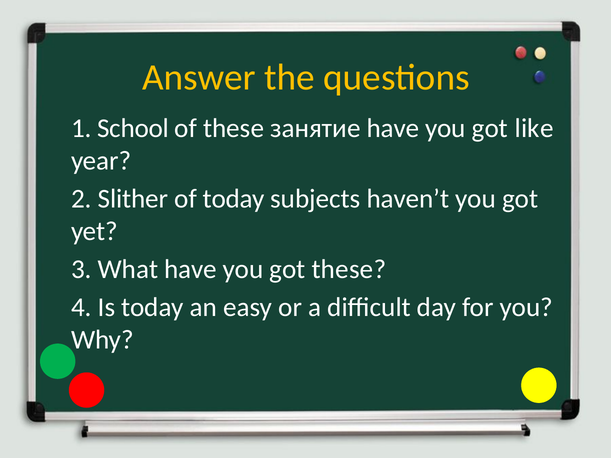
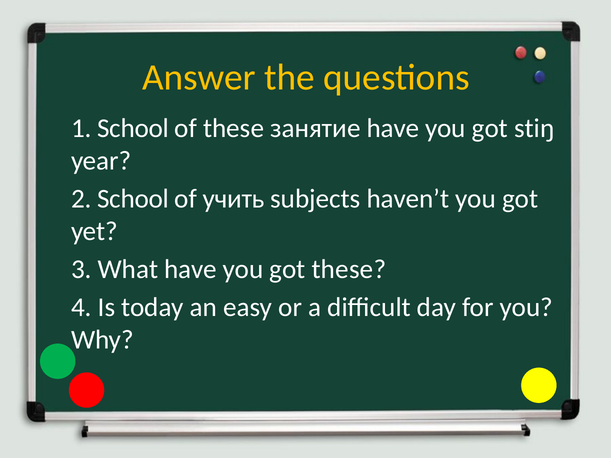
like: like -> stiŋ (534, 128)
2 Slither: Slither -> School (133, 199)
of today: today -> учить (234, 199)
